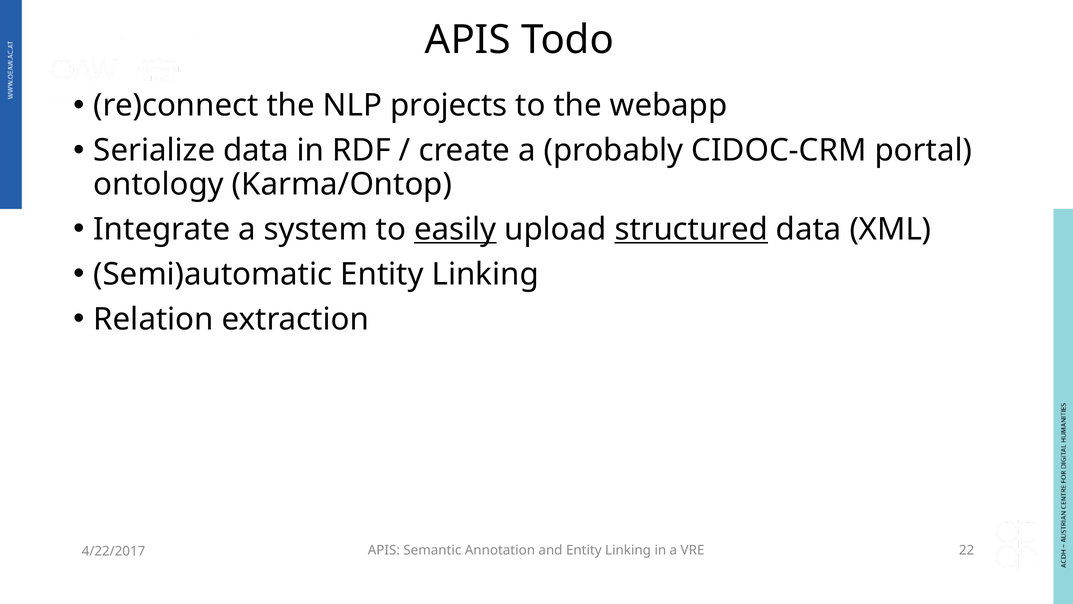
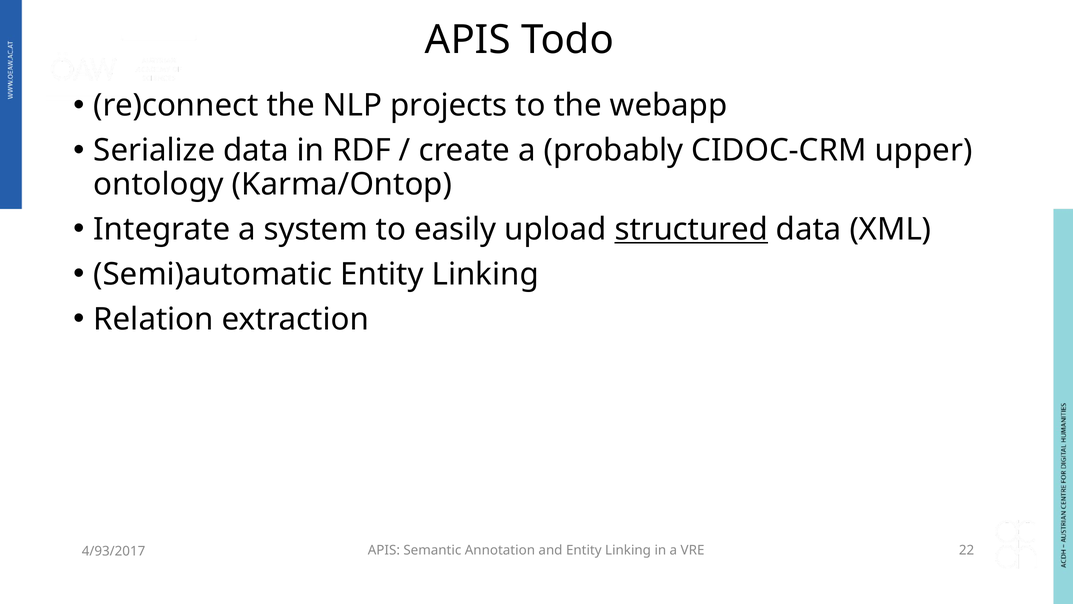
portal: portal -> upper (923, 150)
easily underline: present -> none (455, 229)
4/22/2017: 4/22/2017 -> 4/93/2017 (114, 551)
